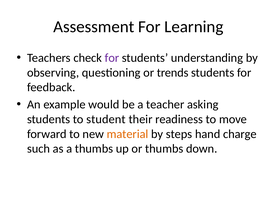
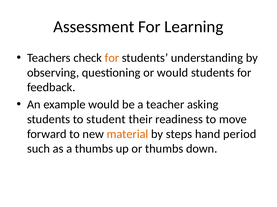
for colour: purple -> orange (112, 58)
or trends: trends -> would (173, 73)
charge: charge -> period (240, 134)
